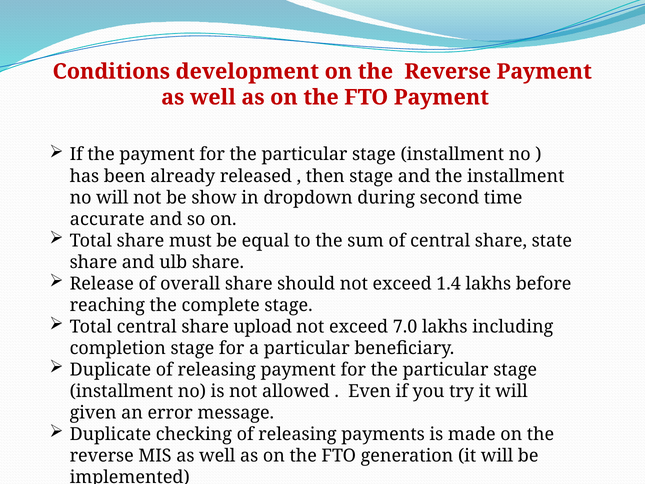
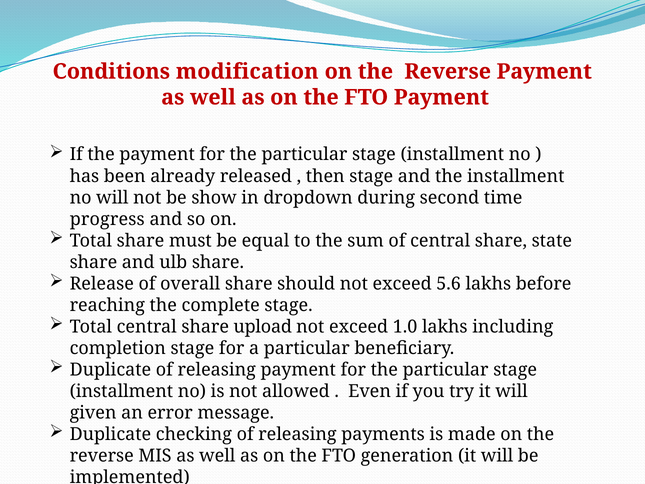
development: development -> modification (247, 71)
accurate: accurate -> progress (107, 219)
1.4: 1.4 -> 5.6 (449, 284)
7.0: 7.0 -> 1.0 (405, 327)
